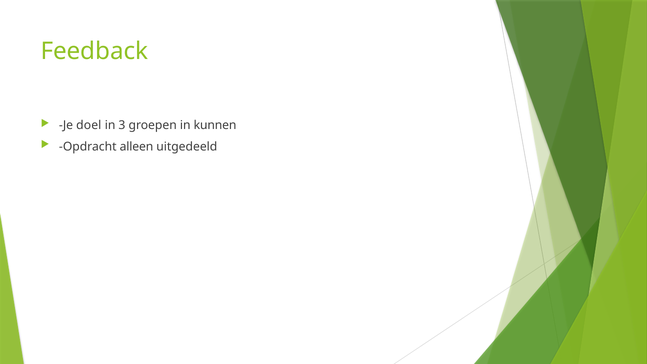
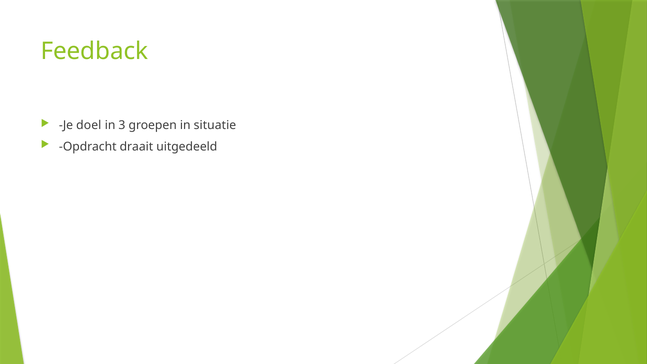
kunnen: kunnen -> situatie (215, 125)
alleen: alleen -> draait (136, 147)
